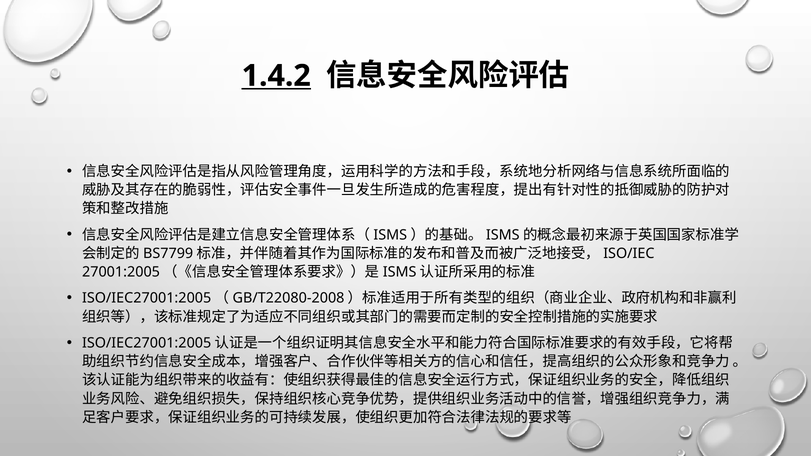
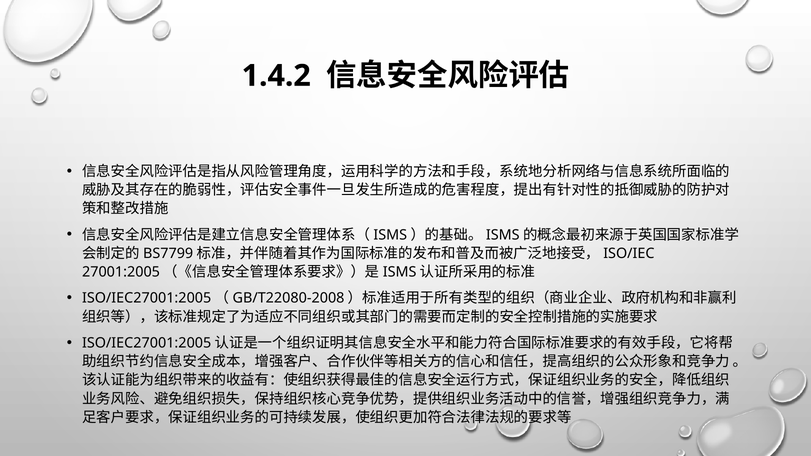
1.4.2 underline: present -> none (276, 76)
